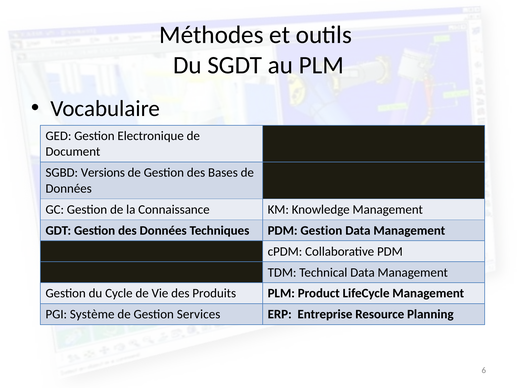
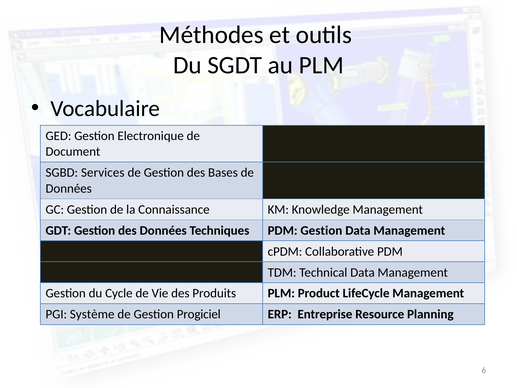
Versions: Versions -> Services (103, 173)
Services: Services -> Progiciel (199, 314)
